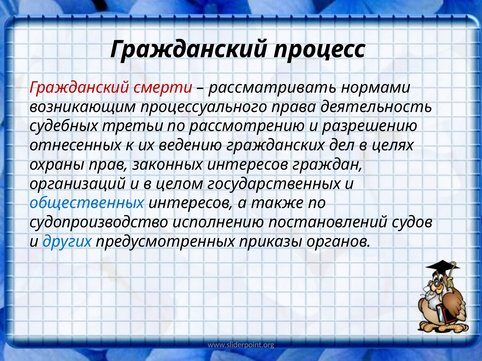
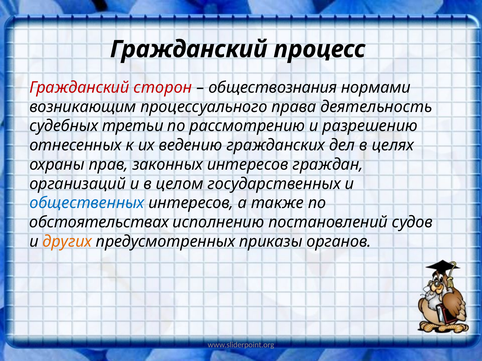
смерти: смерти -> сторон (163, 88)
рассматривать: рассматривать -> обществознания (273, 88)
судопроизводство: судопроизводство -> обстоятельствах (99, 223)
других colour: blue -> orange (67, 242)
